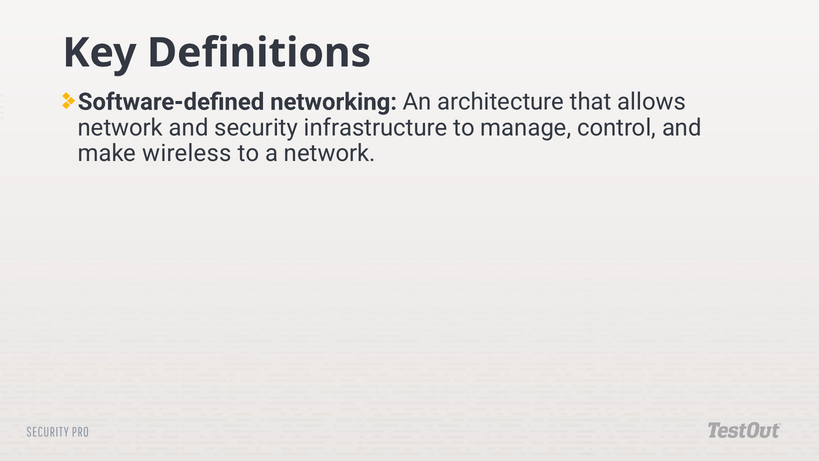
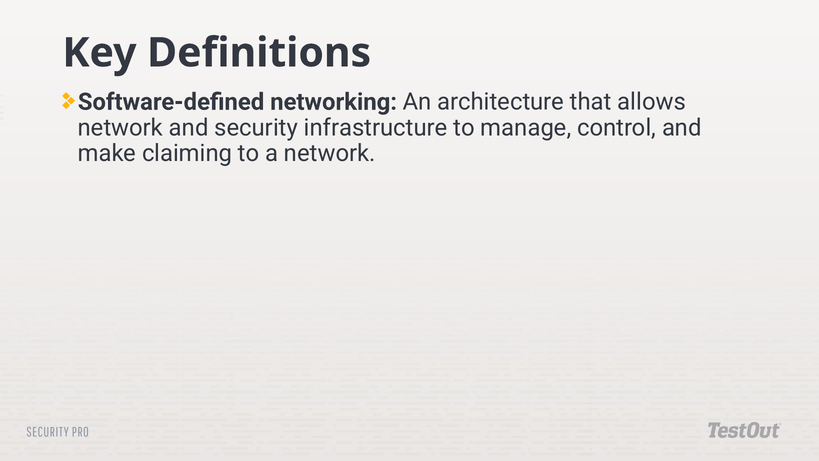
wireless: wireless -> claiming (187, 153)
